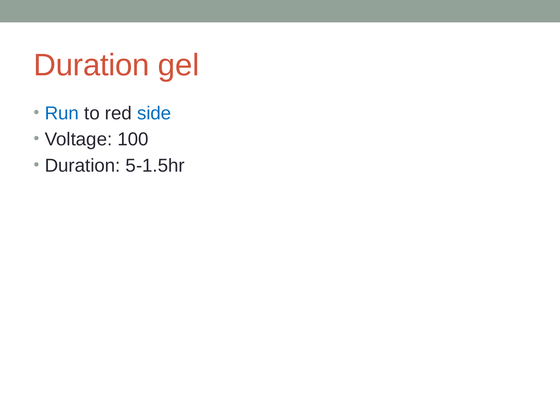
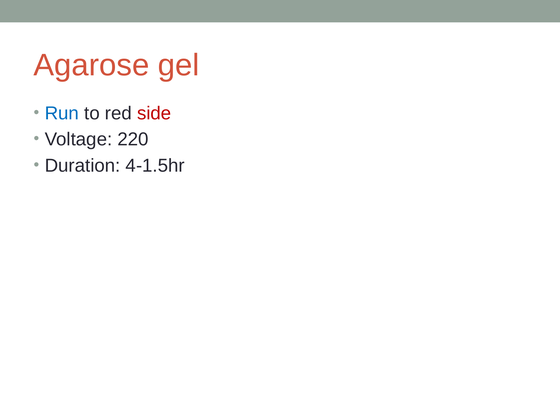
Duration: Duration -> Agarose (91, 65)
side colour: blue -> red (154, 113)
100: 100 -> 220 (133, 139)
5-1.5hr: 5-1.5hr -> 4-1.5hr (155, 166)
